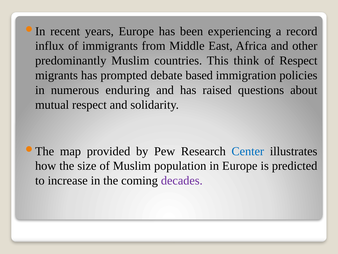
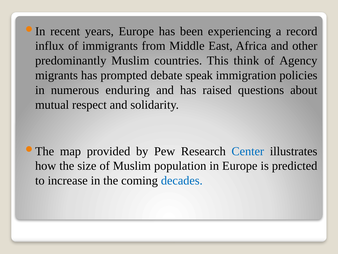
of Respect: Respect -> Agency (298, 61)
based: based -> speak (199, 75)
decades colour: purple -> blue (182, 180)
